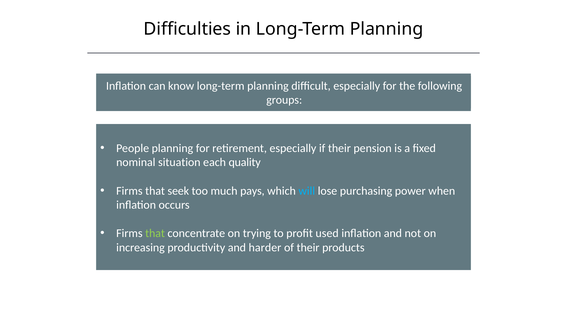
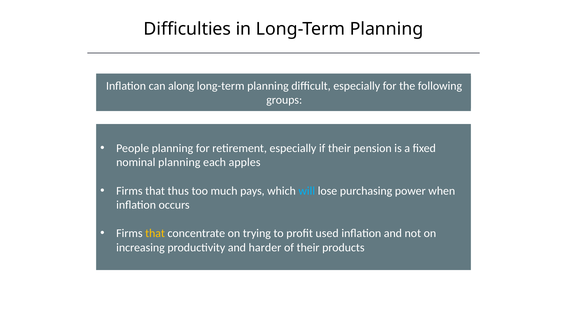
know: know -> along (181, 86)
nominal situation: situation -> planning (179, 162)
quality: quality -> apples (245, 162)
seek: seek -> thus (178, 191)
that colour: light green -> yellow (155, 233)
